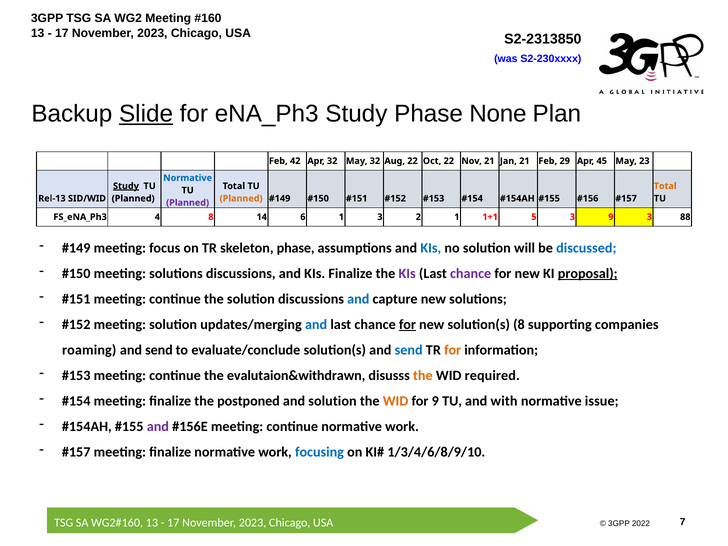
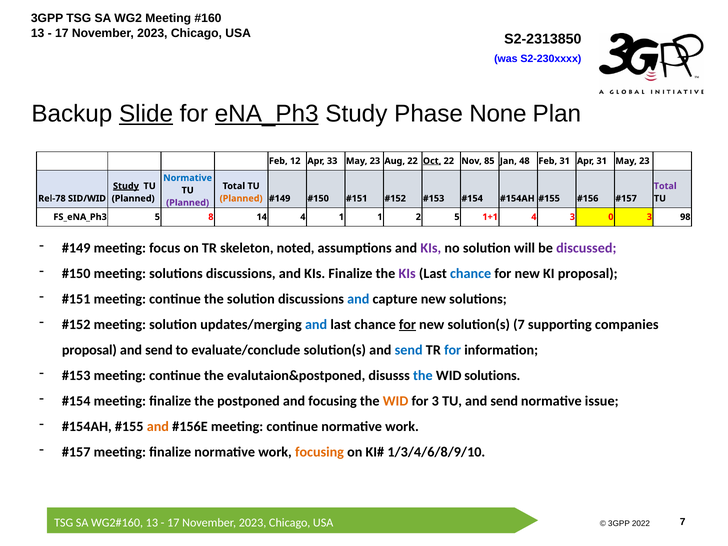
eNA_Ph3 underline: none -> present (267, 114)
42: 42 -> 12 (295, 161)
Apr 32: 32 -> 33 (332, 161)
32: 32 -> 23 (375, 161)
Oct underline: none -> present (432, 161)
Nov 21: 21 -> 85 (489, 161)
Jan 21: 21 -> 48 (524, 161)
Feb 29: 29 -> 31 (565, 161)
Apr 45: 45 -> 31 (602, 161)
Total colour: orange -> purple (665, 186)
Rel-13: Rel-13 -> Rel-78 (52, 198)
4: 4 -> 5 (157, 217)
14 6: 6 -> 4 (303, 217)
1 3: 3 -> 1 (380, 217)
2 1: 1 -> 5 (457, 217)
1+1 5: 5 -> 4 (534, 217)
3 9: 9 -> 0 (611, 217)
88: 88 -> 98 (685, 217)
skeleton phase: phase -> noted (296, 248)
KIs colour: blue -> purple (431, 248)
discussed colour: blue -> purple (586, 248)
chance colour: purple -> blue (471, 274)
proposal underline: present -> none (588, 274)
solution(s 8: 8 -> 7 (519, 324)
roaming: roaming -> proposal (89, 350)
for colour: orange -> blue (453, 350)
evalutaion&withdrawn: evalutaion&withdrawn -> evalutaion&postponed (296, 375)
the colour: orange -> blue (423, 375)
WID required: required -> solutions (492, 375)
and solution: solution -> focusing (333, 401)
for 9: 9 -> 3 (435, 401)
TU and with: with -> send (504, 401)
and colour: purple -> orange (158, 426)
focusing colour: blue -> orange (319, 452)
